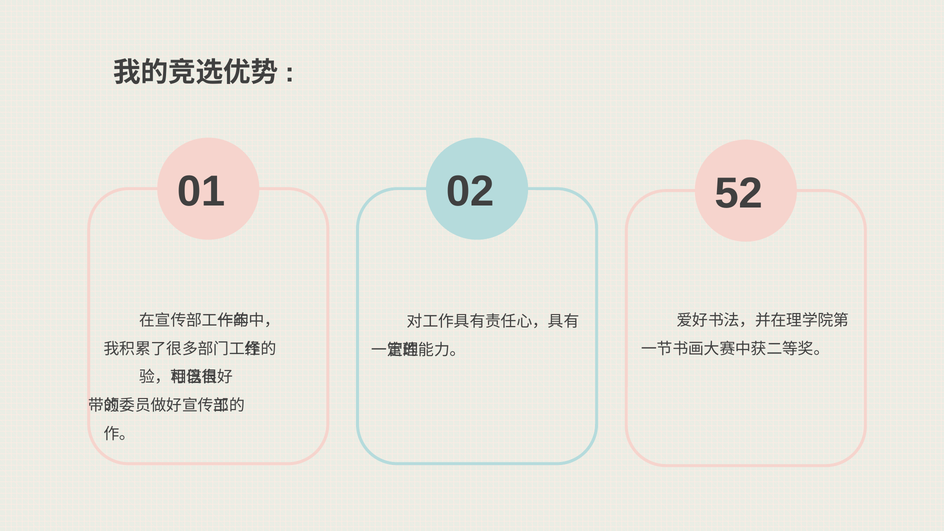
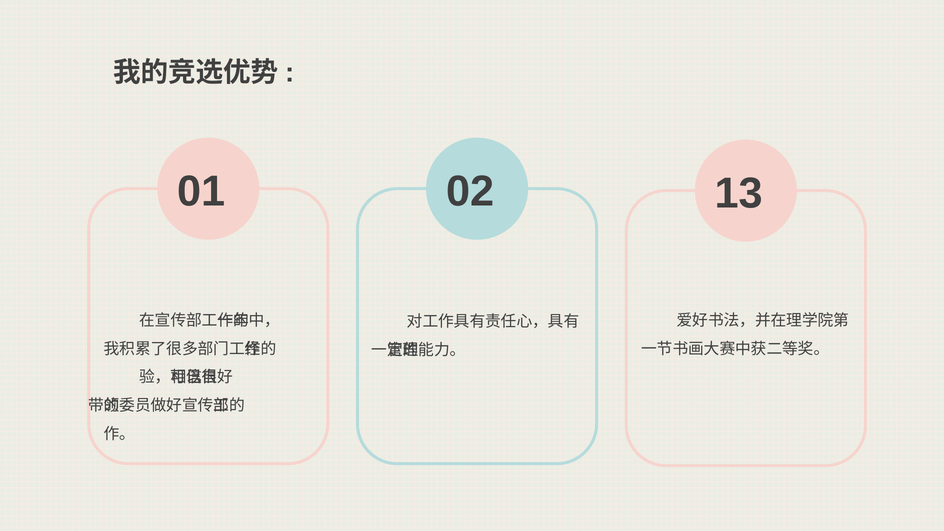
52: 52 -> 13 (739, 193)
